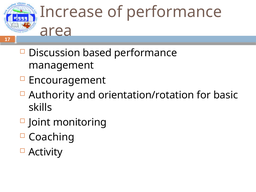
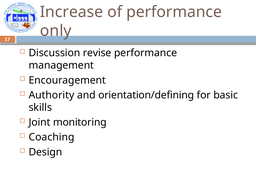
area: area -> only (56, 31)
based: based -> revise (97, 53)
orientation/rotation: orientation/rotation -> orientation/defining (146, 95)
Activity: Activity -> Design (45, 152)
